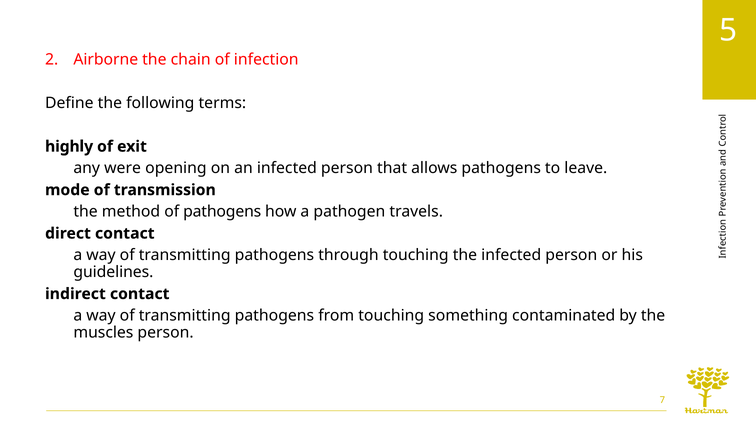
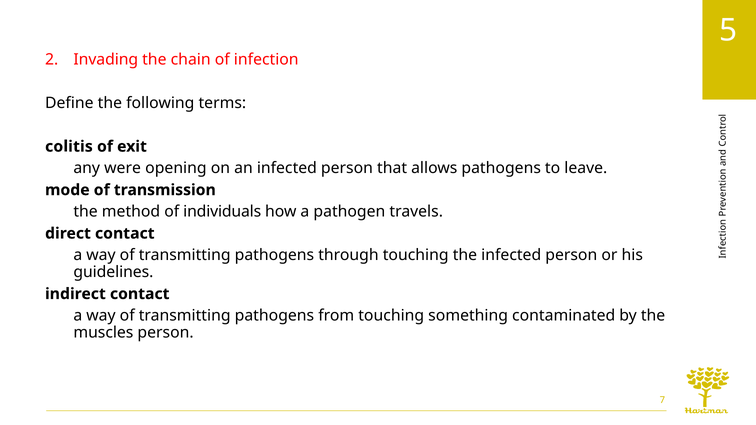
Airborne: Airborne -> Invading (106, 60)
highly: highly -> colitis (69, 147)
of pathogens: pathogens -> individuals (222, 212)
